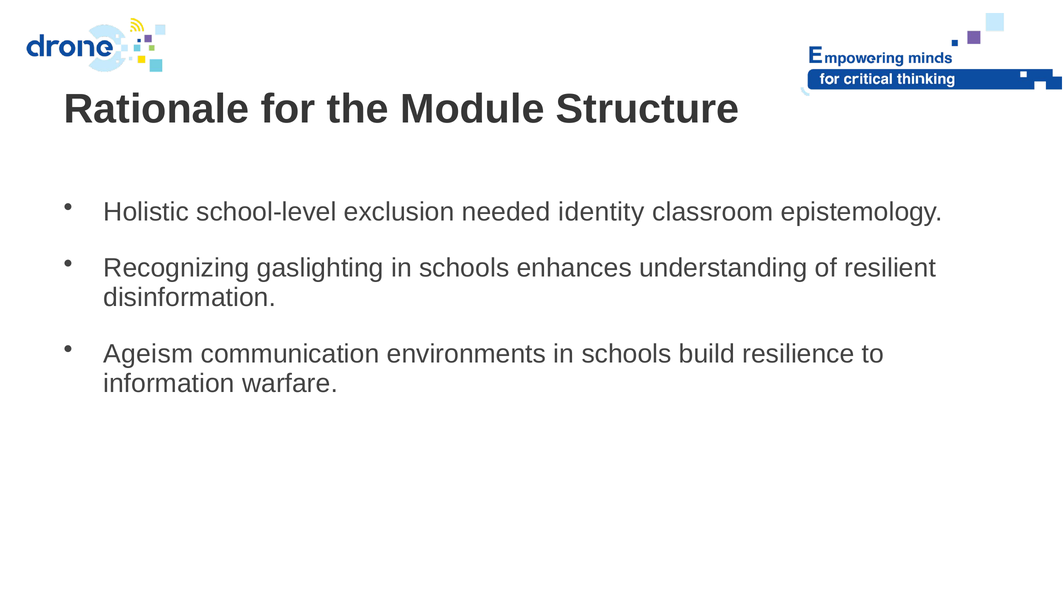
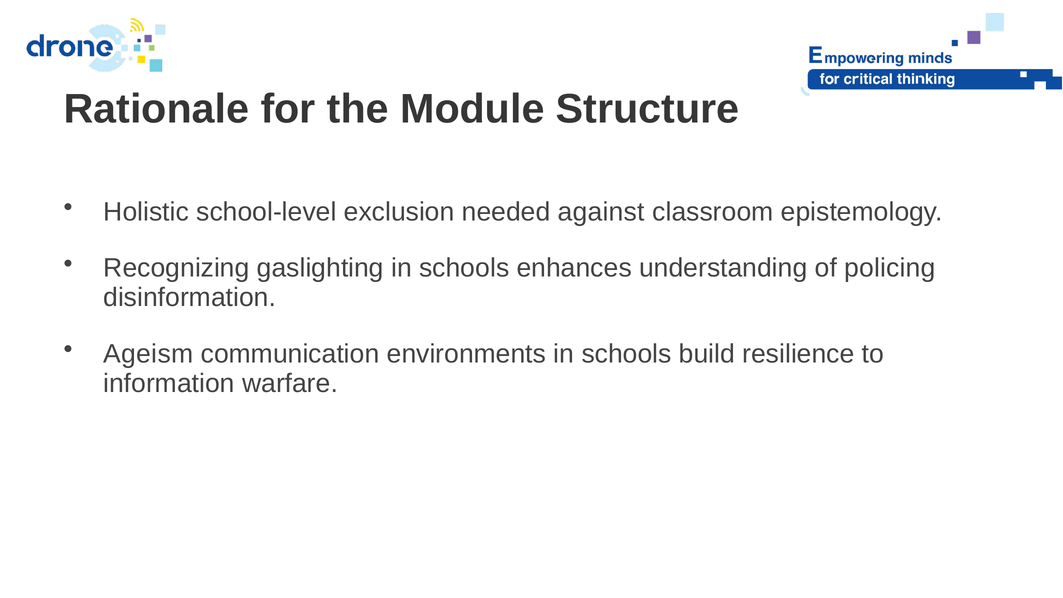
identity: identity -> against (601, 212)
resilient: resilient -> policing (890, 268)
